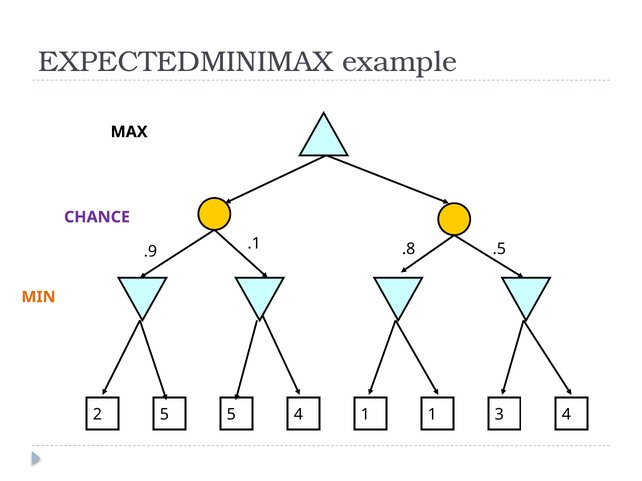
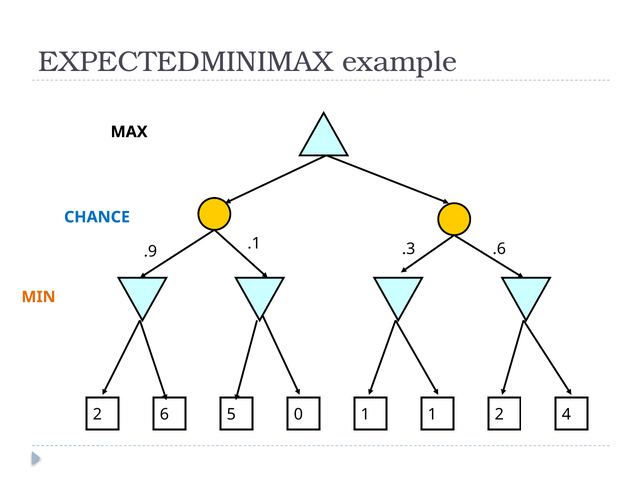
CHANCE colour: purple -> blue (97, 217)
.5: .5 -> .6 (499, 249)
.8: .8 -> .3 (409, 249)
2 5: 5 -> 6 (164, 415)
5 4: 4 -> 0 (298, 415)
1 3: 3 -> 2 (499, 415)
